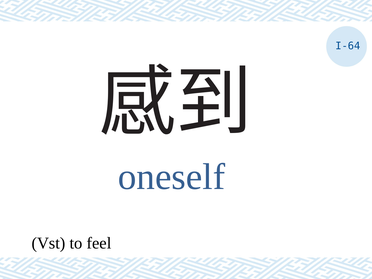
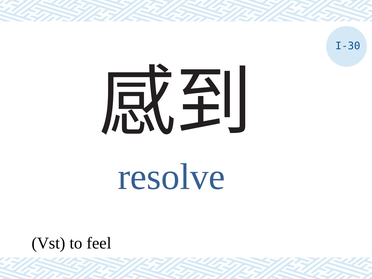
I-64: I-64 -> I-30 (348, 46)
oneself: oneself -> resolve (171, 177)
